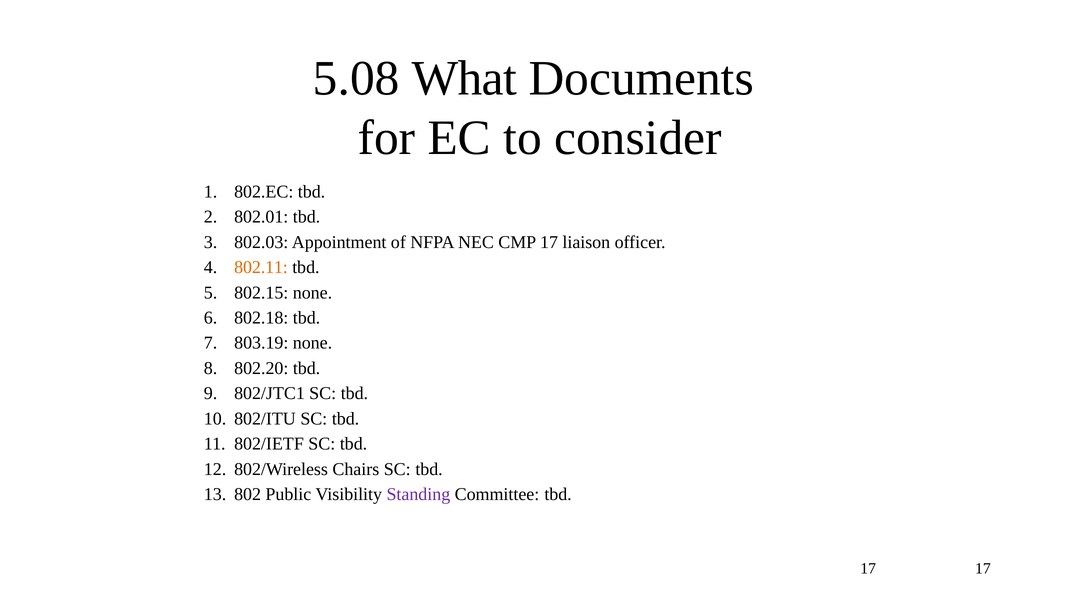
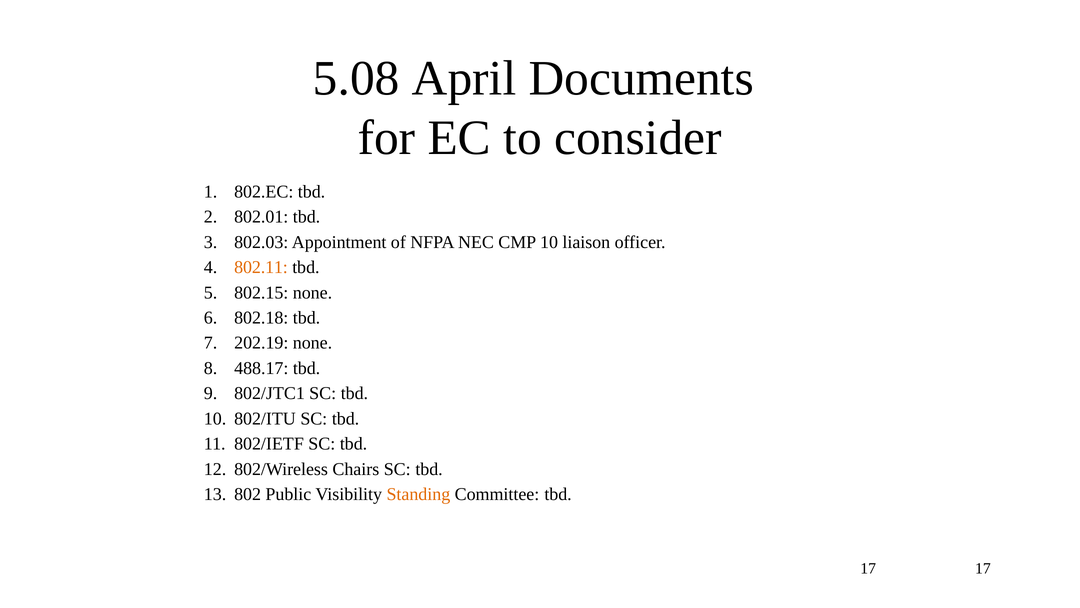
What: What -> April (464, 78)
CMP 17: 17 -> 10 (549, 242)
803.19: 803.19 -> 202.19 (261, 343)
802.20: 802.20 -> 488.17 (261, 368)
Standing colour: purple -> orange (418, 494)
